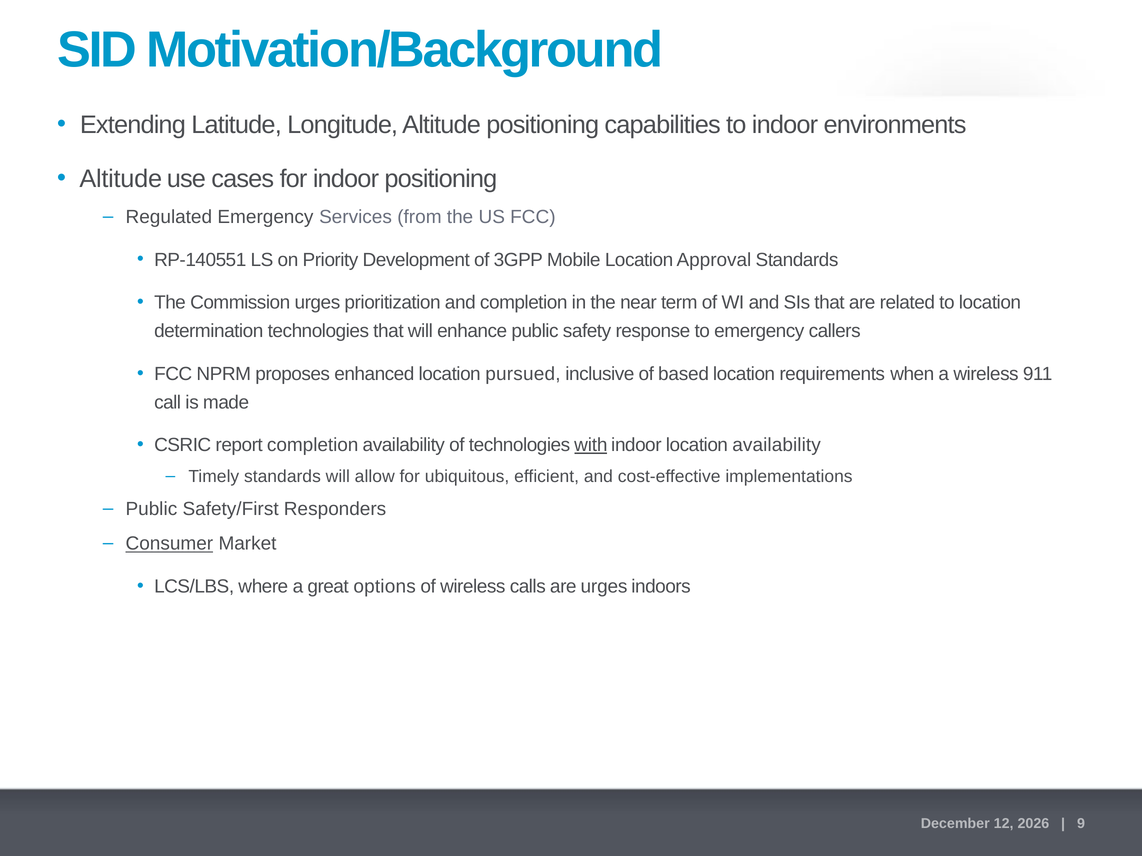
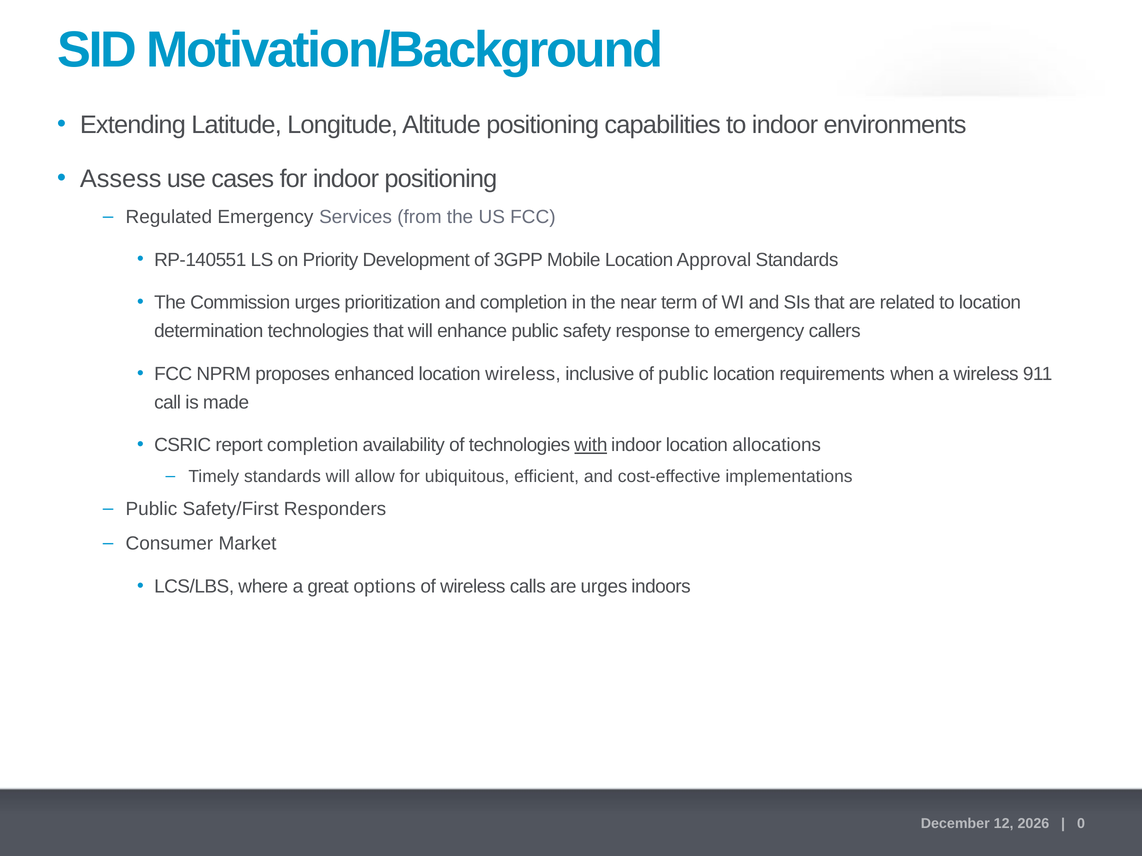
Altitude: Altitude -> Assess (121, 179)
location pursued: pursued -> wireless (523, 374)
of based: based -> public (683, 374)
location availability: availability -> allocations (777, 445)
Consumer underline: present -> none (169, 544)
9: 9 -> 0 (1081, 824)
